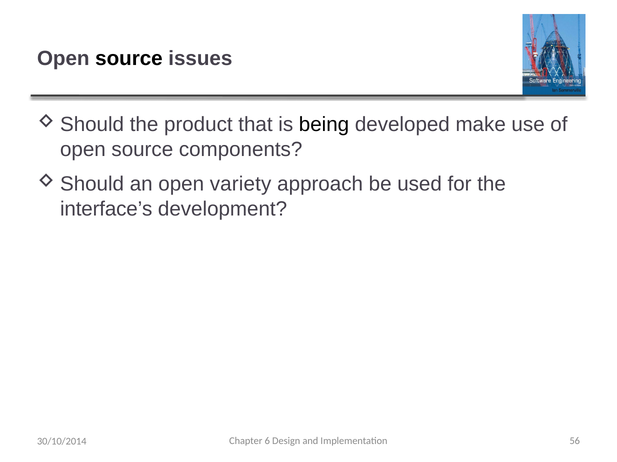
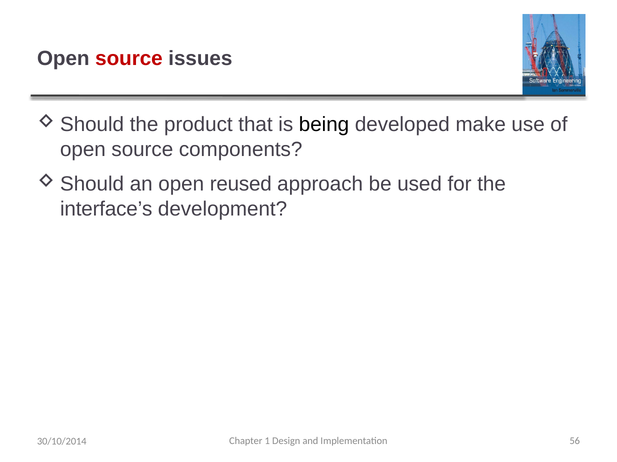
source colour: black -> red (129, 59)
variety: variety -> reused (241, 184)
6: 6 -> 1 (267, 442)
